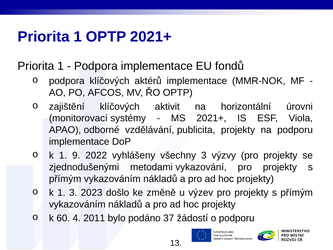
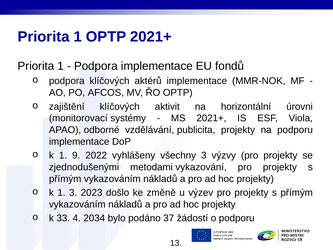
60: 60 -> 33 (63, 218)
2011: 2011 -> 2034 (94, 218)
